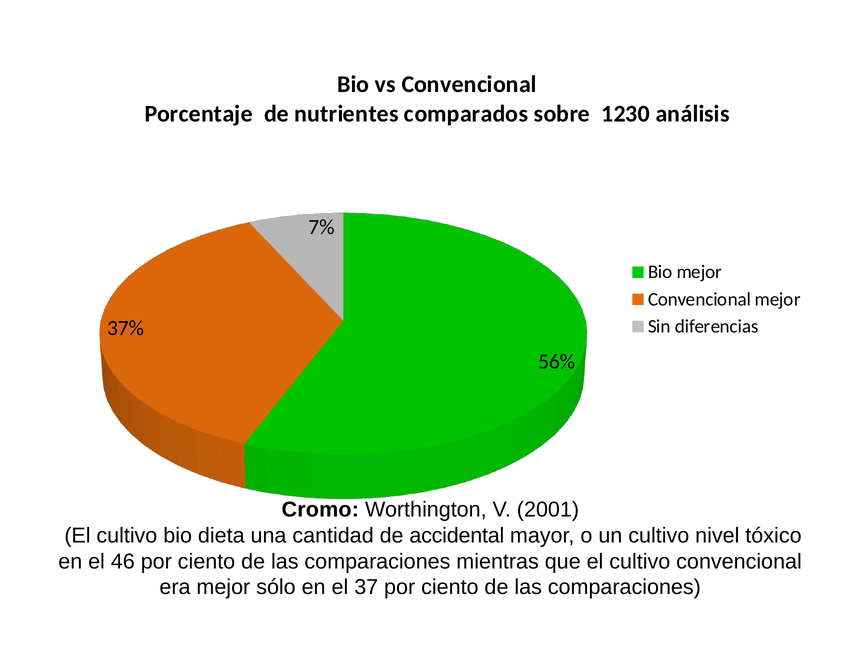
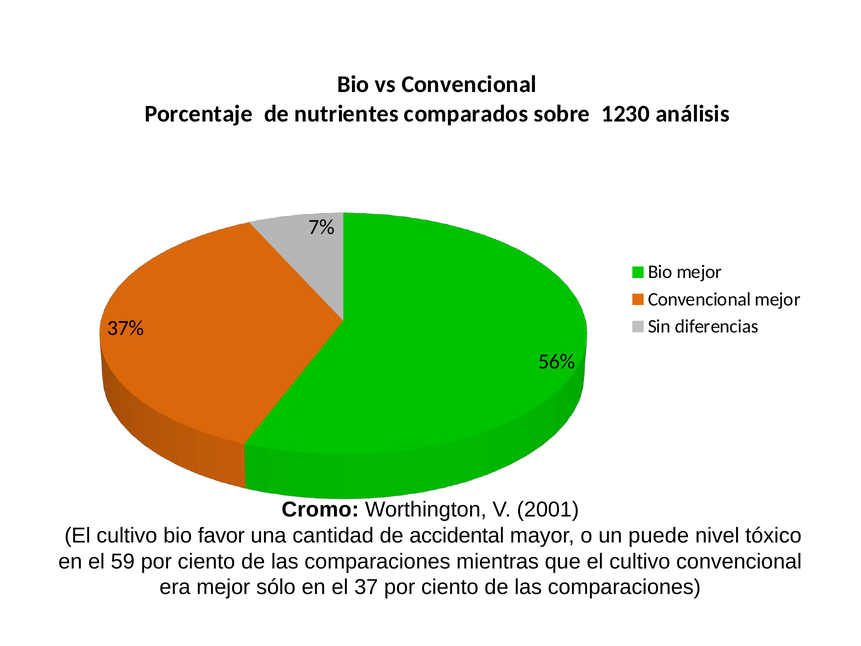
dieta: dieta -> favor (221, 535)
un cultivo: cultivo -> puede (659, 535)
46: 46 -> 59 (123, 561)
